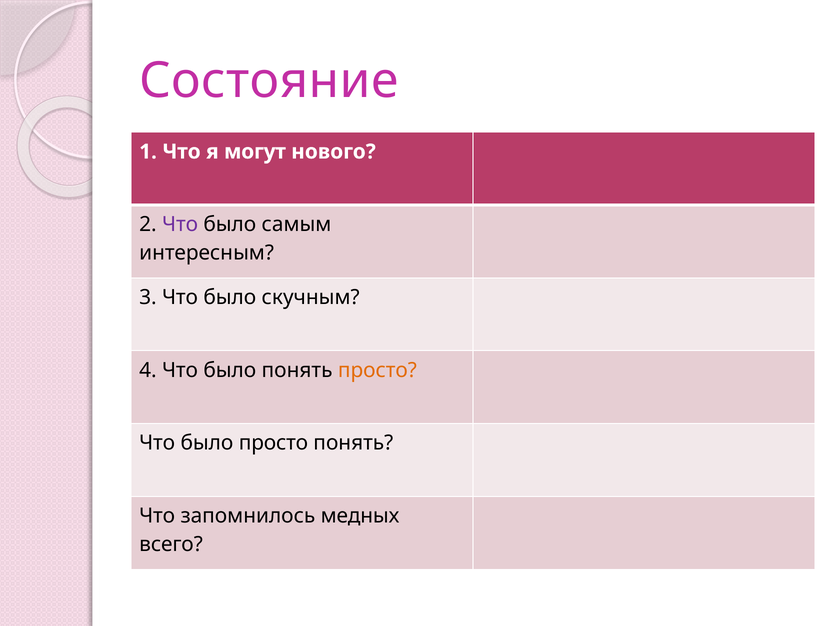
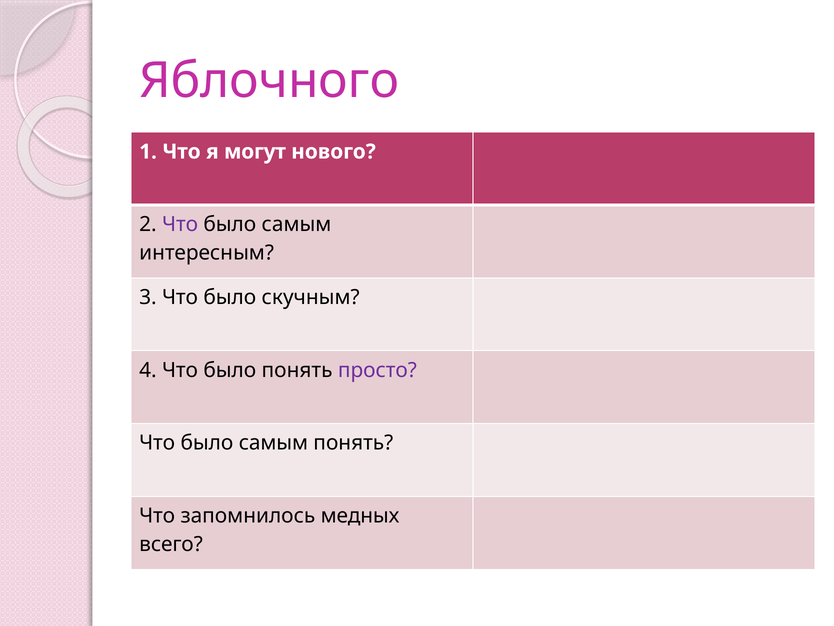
Состояние: Состояние -> Яблочного (269, 81)
просто colour: orange -> purple (377, 370)
просто: просто -> самым (273, 443)
